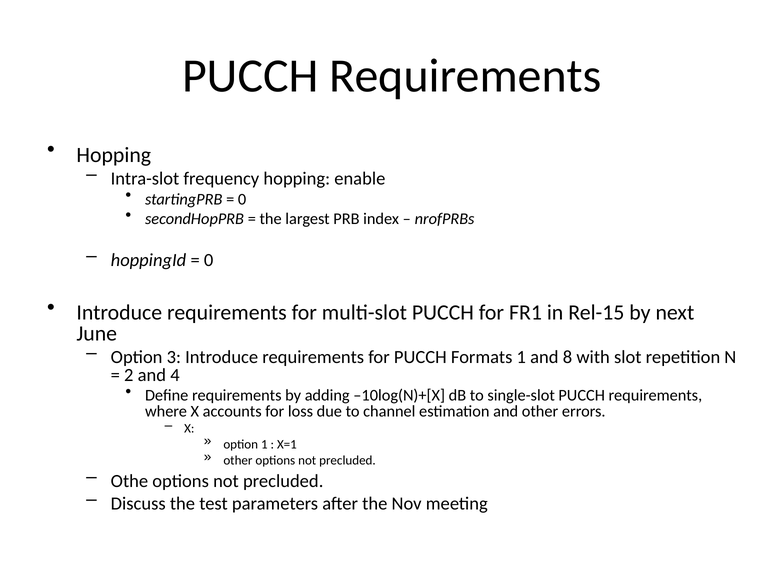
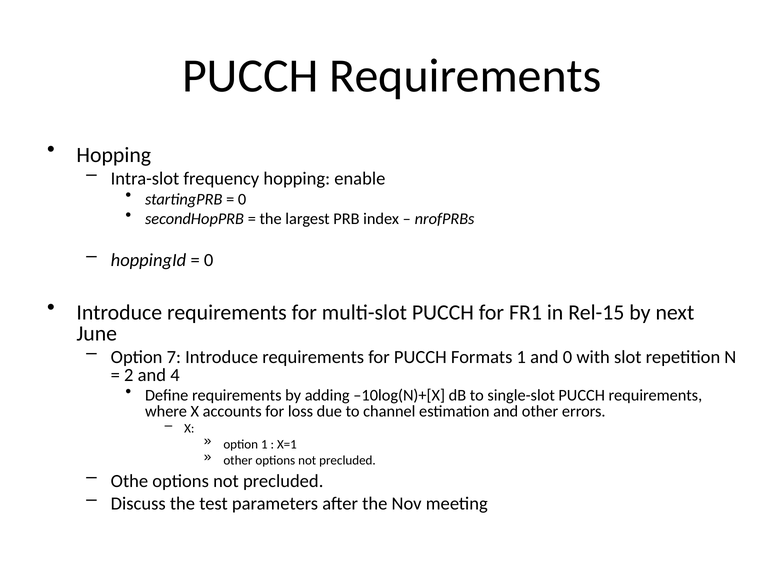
3: 3 -> 7 (174, 357)
and 8: 8 -> 0 (568, 357)
